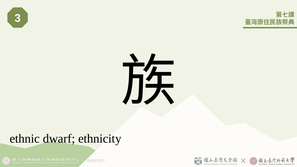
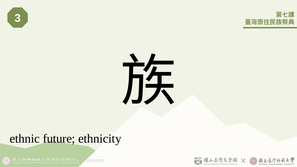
dwarf: dwarf -> future (59, 139)
